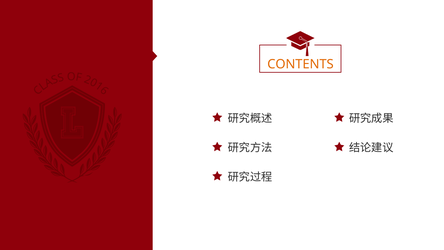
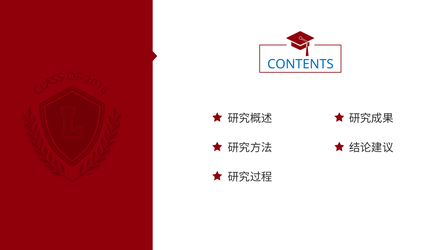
CONTENTS colour: orange -> blue (300, 64)
